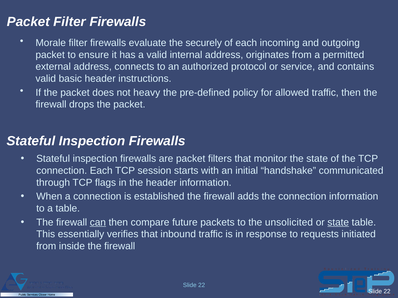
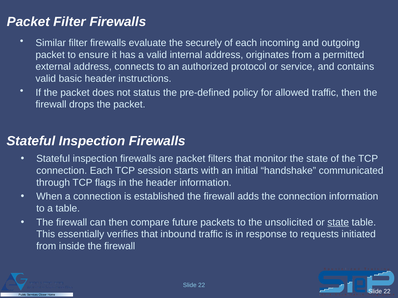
Morale: Morale -> Similar (51, 43)
heavy: heavy -> status (147, 93)
can underline: present -> none (98, 223)
